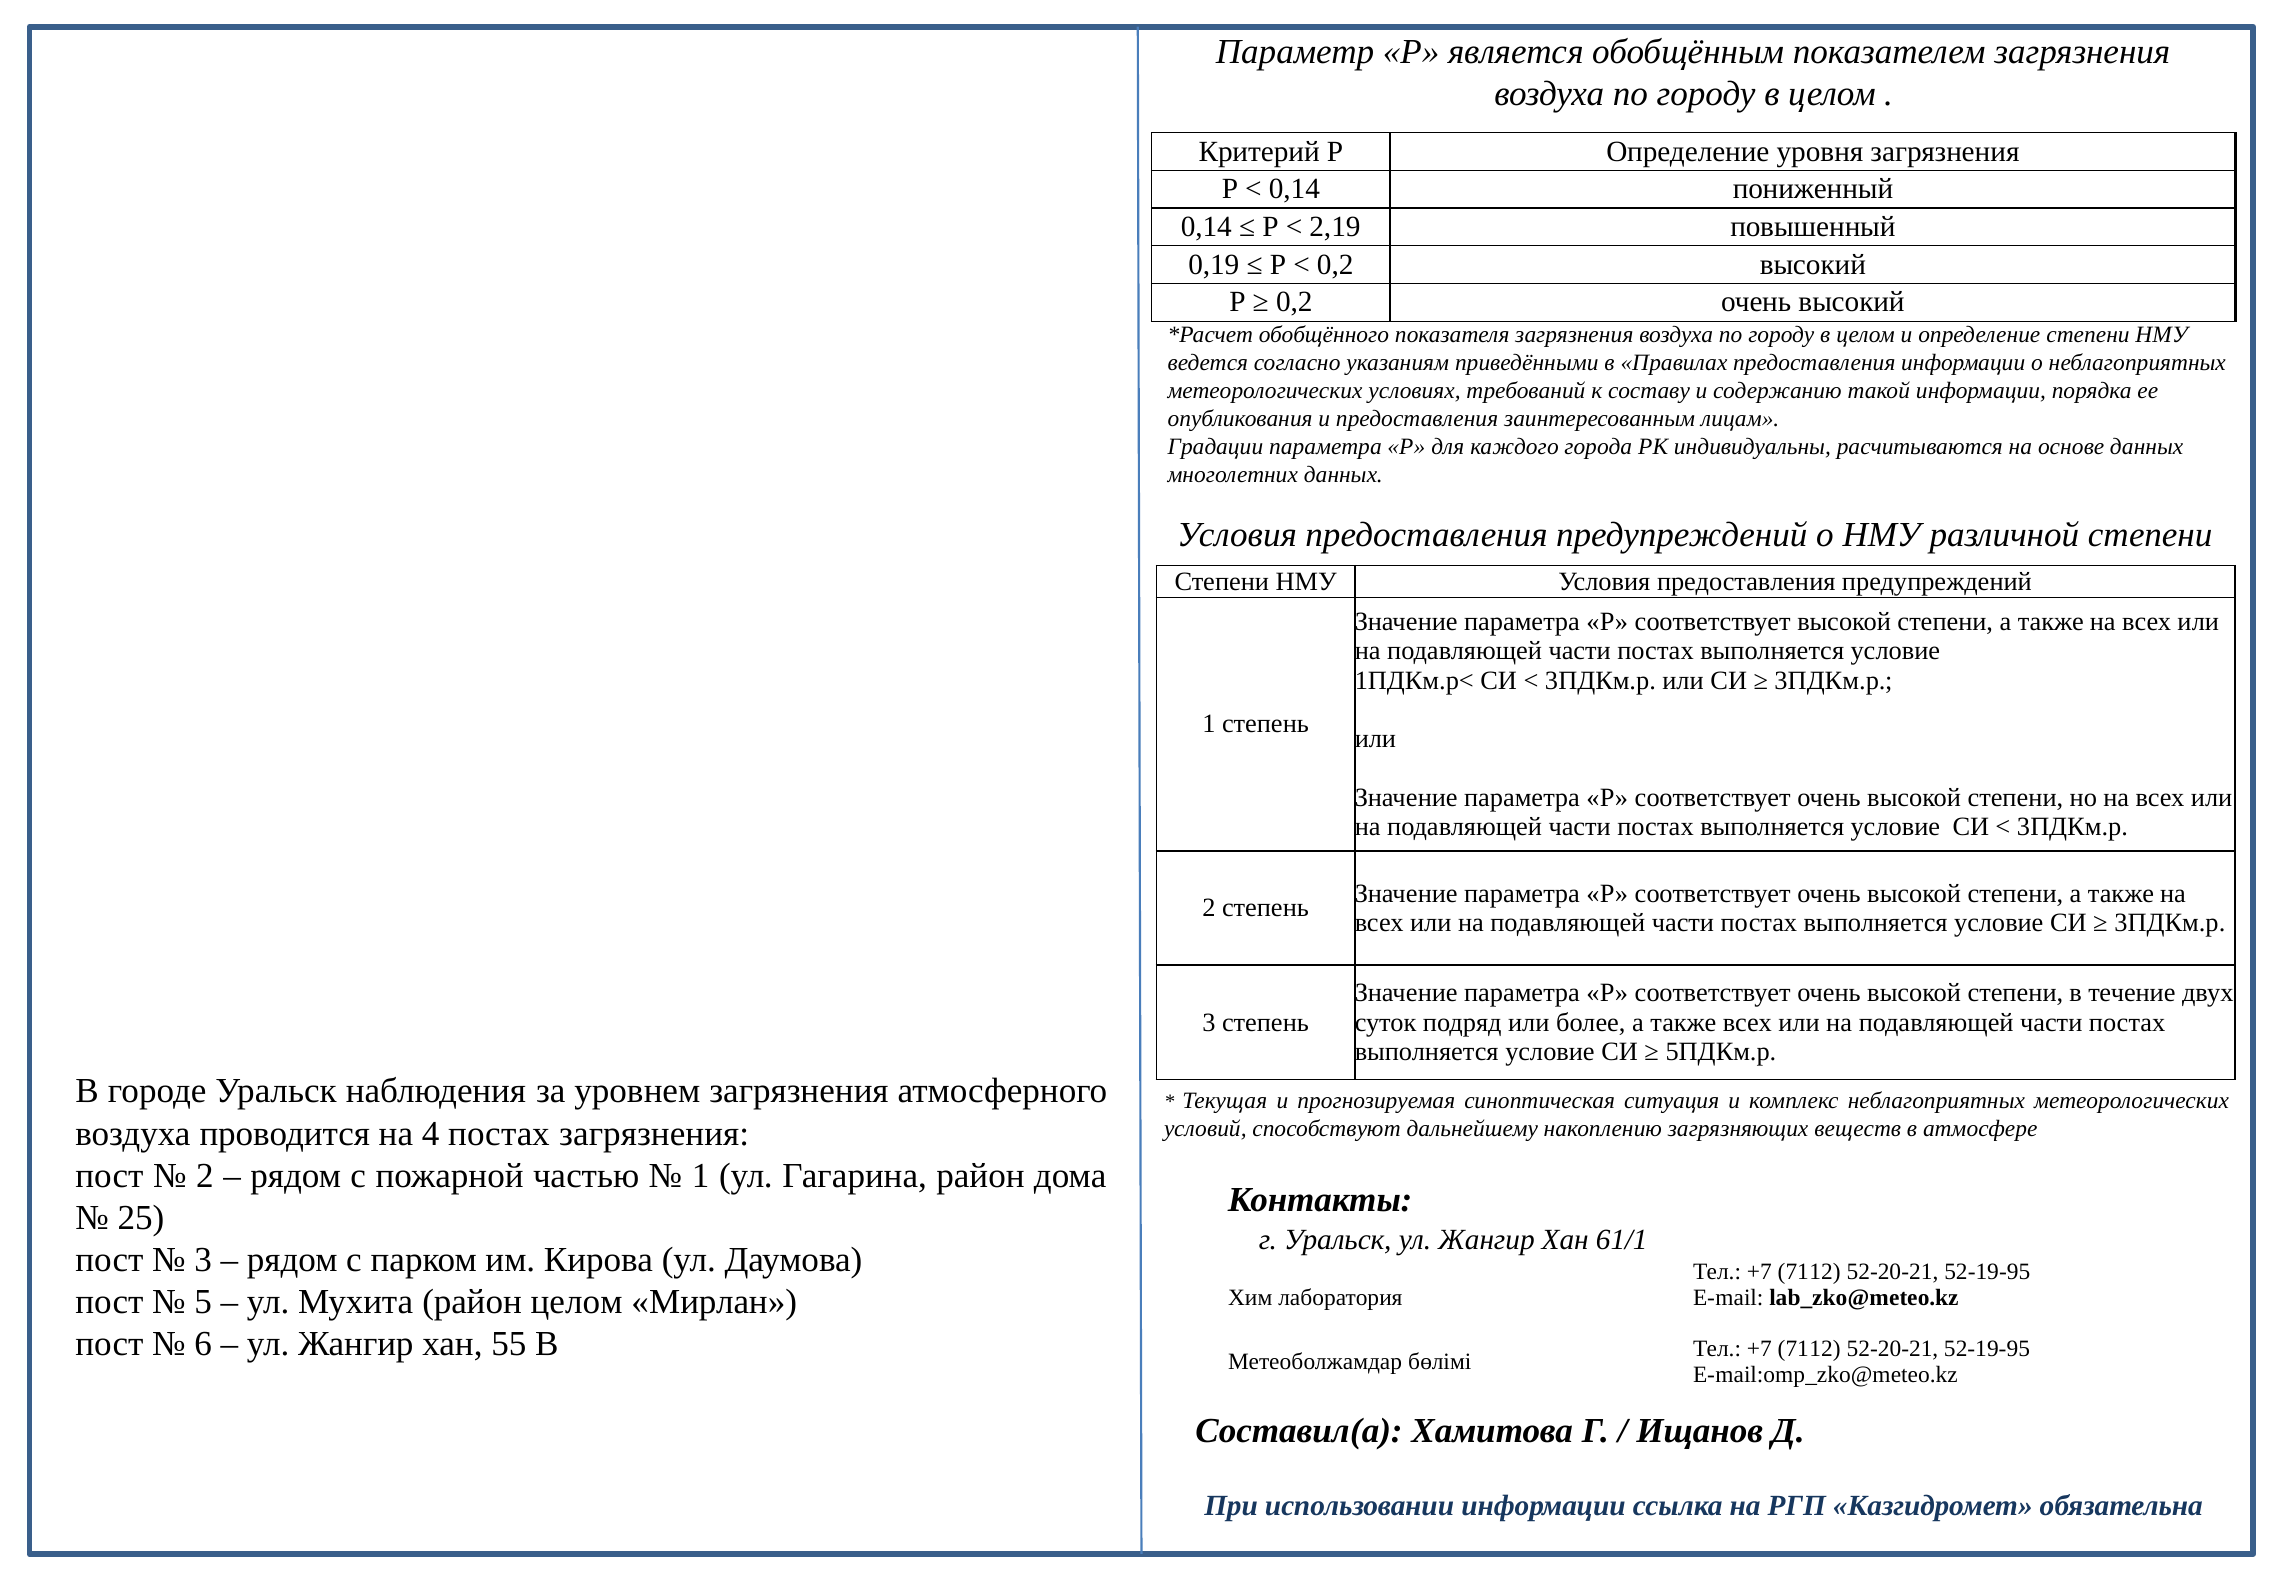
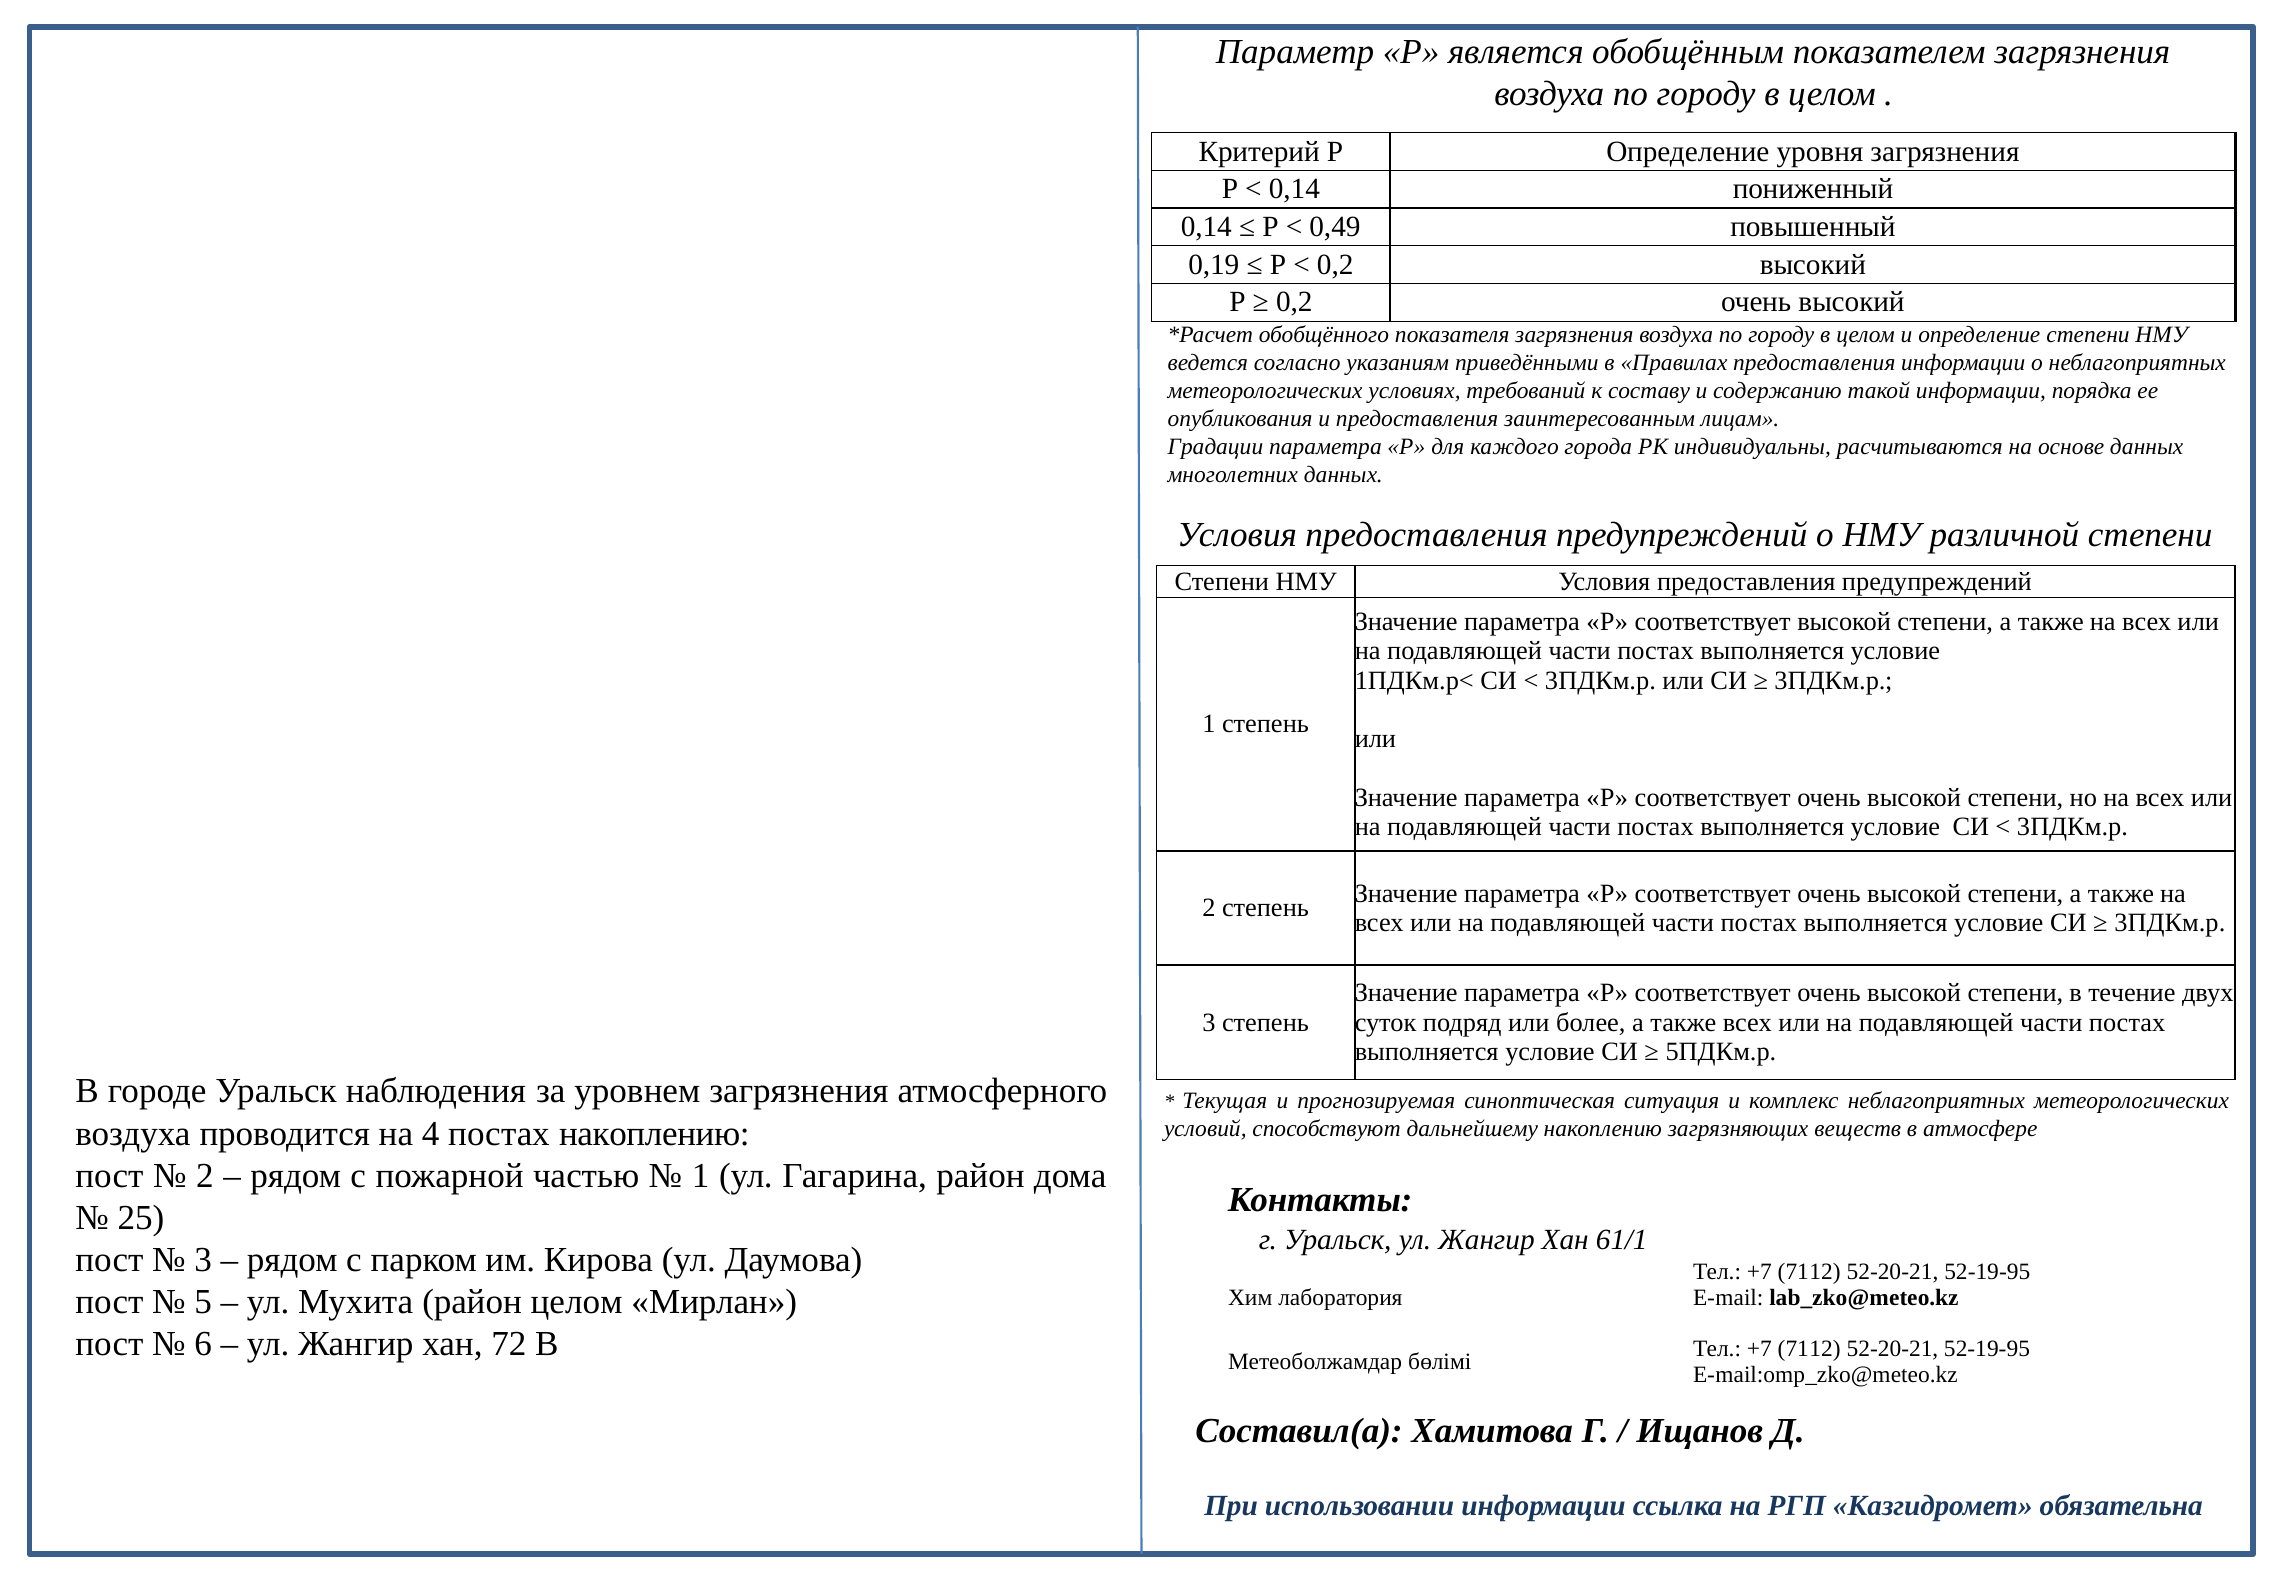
2,19: 2,19 -> 0,49 (1335, 227)
постах загрязнения: загрязнения -> накоплению (654, 1133)
55: 55 -> 72 (509, 1344)
